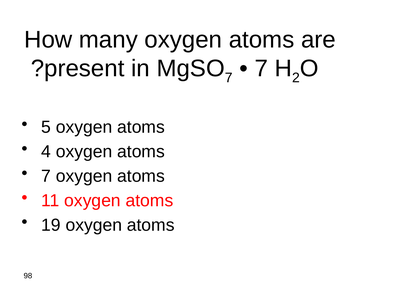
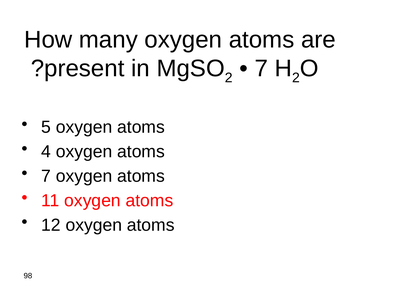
7: 7 -> 2 (229, 78)
19: 19 -> 12 (51, 225)
